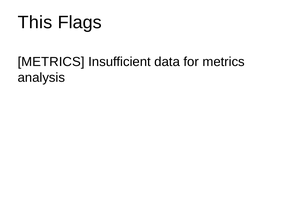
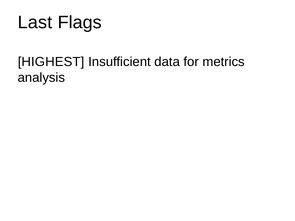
This: This -> Last (35, 22)
METRICS: METRICS -> HIGHEST (51, 62)
